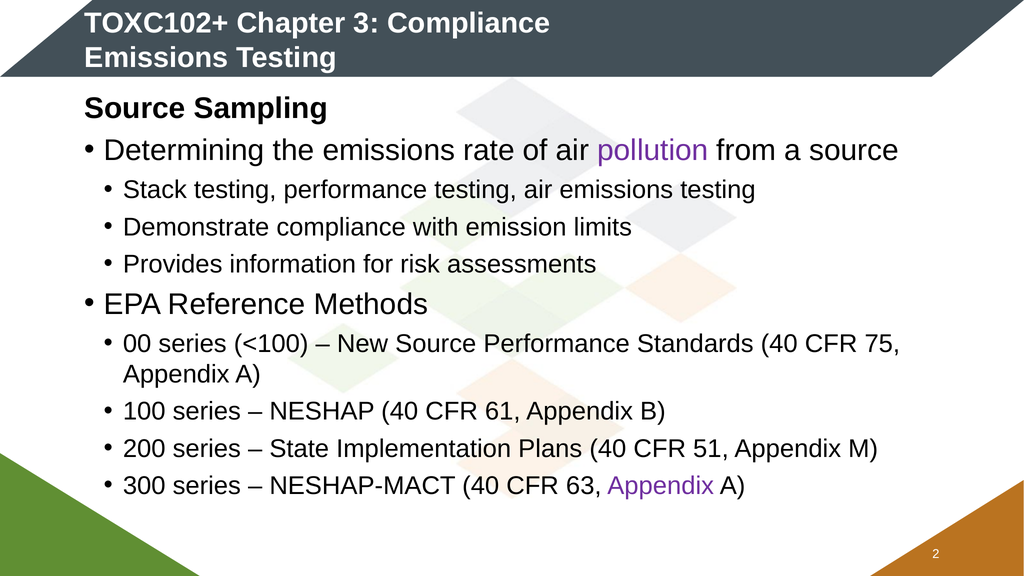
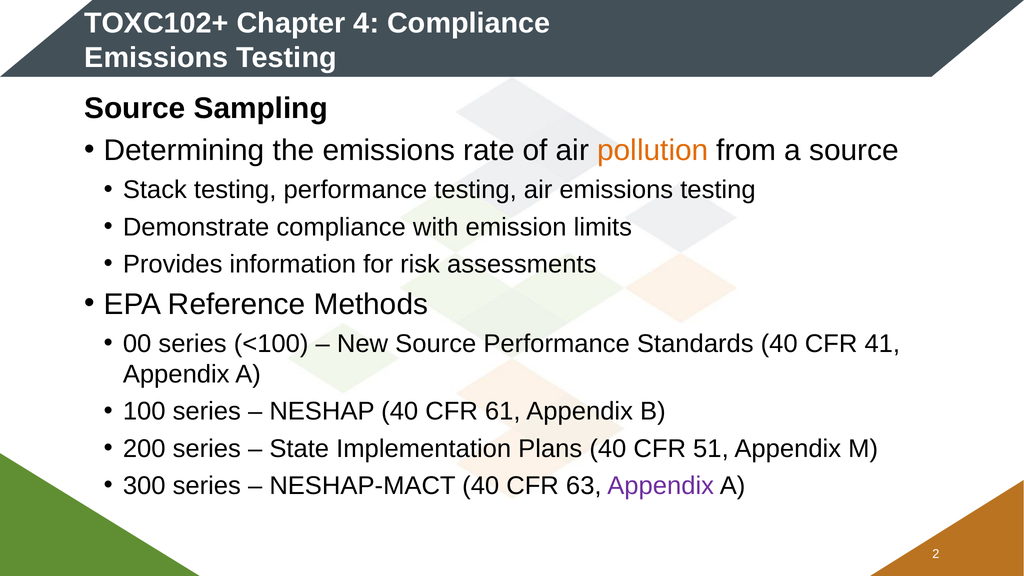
3: 3 -> 4 (366, 23)
pollution colour: purple -> orange (653, 151)
75: 75 -> 41 (882, 344)
